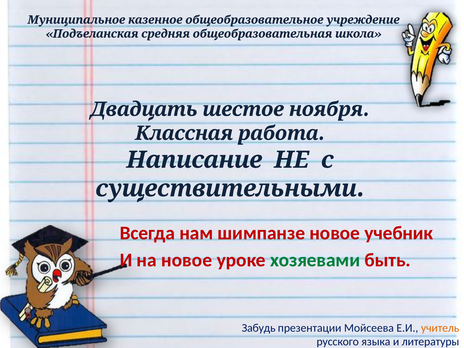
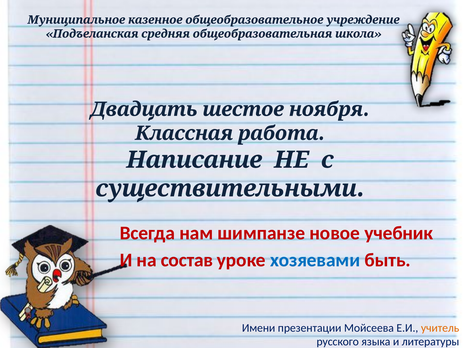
на новое: новое -> состав (187, 260)
хозяевами colour: green -> blue (315, 260)
Забудь: Забудь -> Имени (259, 328)
